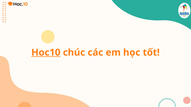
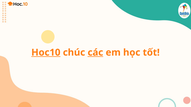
các underline: none -> present (95, 53)
